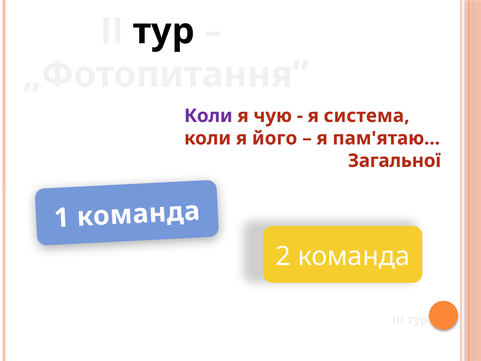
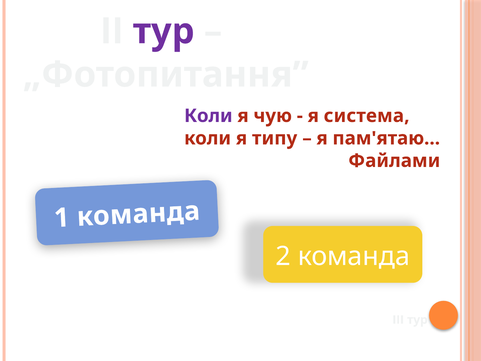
тур colour: black -> purple (164, 31)
його: його -> типу (275, 138)
Загальної: Загальної -> Файлами (394, 161)
